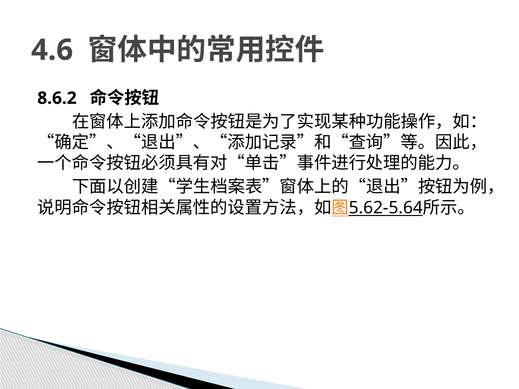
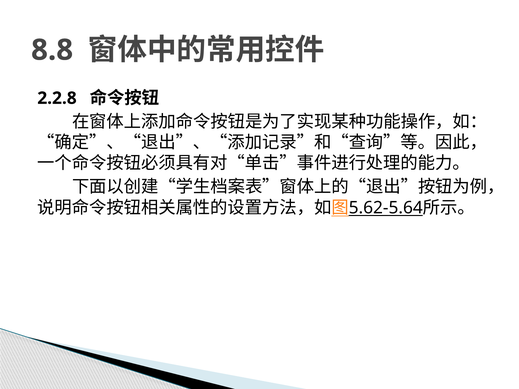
4.6: 4.6 -> 8.8 (52, 50)
8.6.2: 8.6.2 -> 2.2.8 (57, 98)
